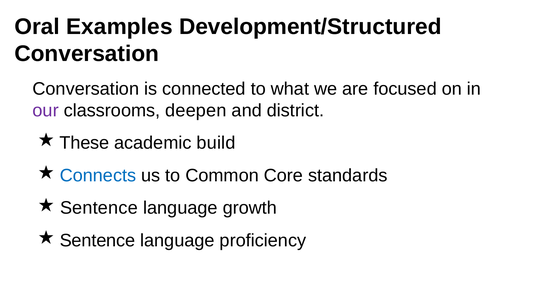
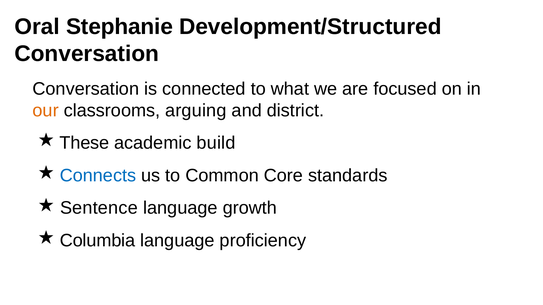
Examples: Examples -> Stephanie (119, 27)
our colour: purple -> orange (46, 111)
deepen: deepen -> arguing (196, 111)
Sentence: Sentence -> Columbia (97, 241)
